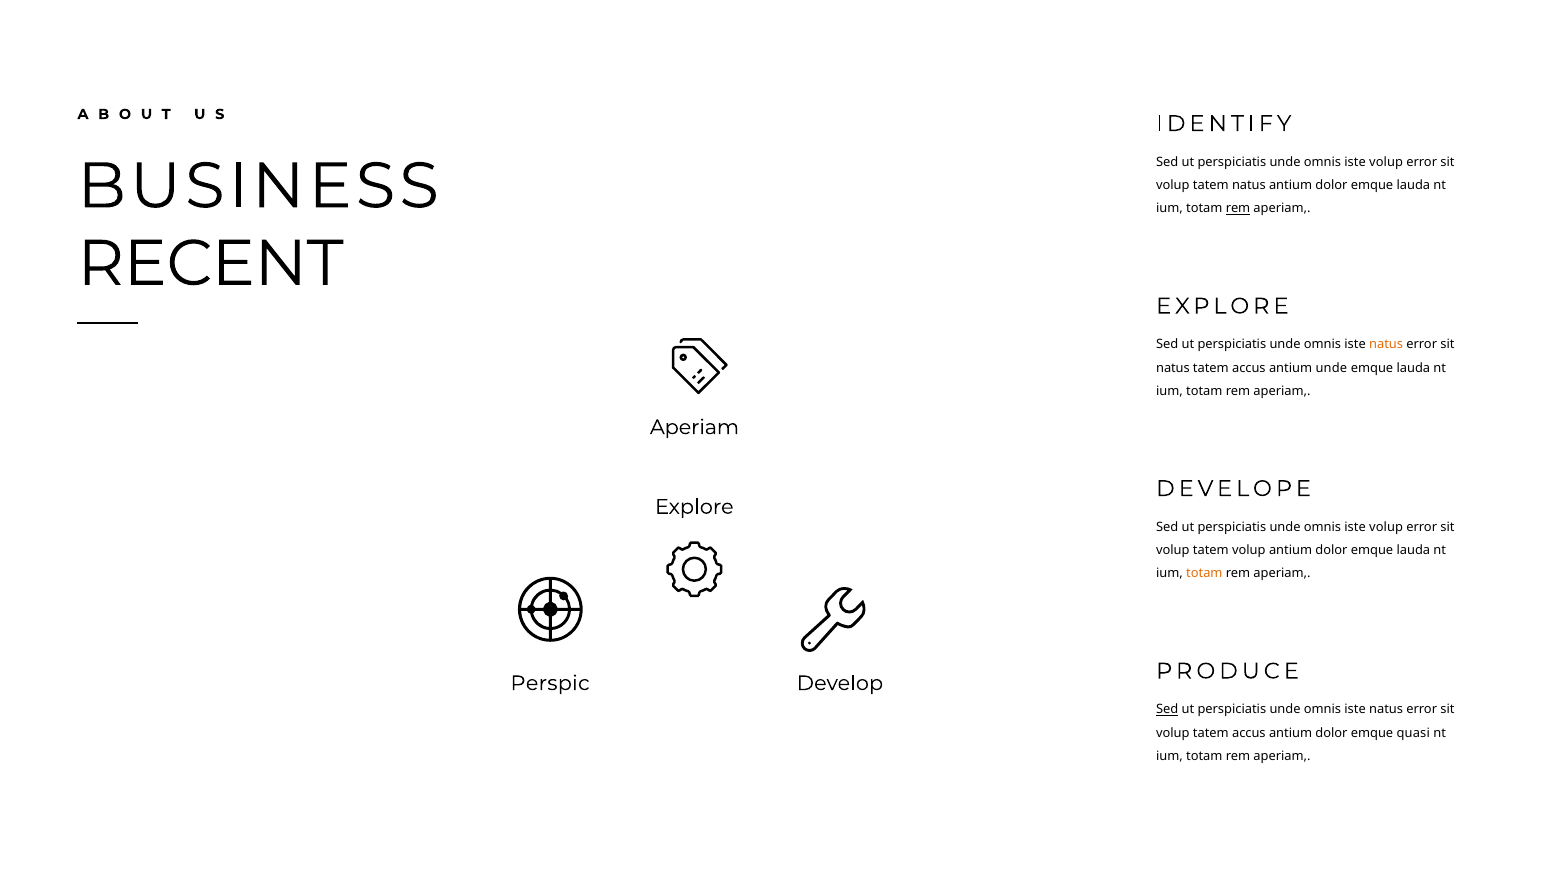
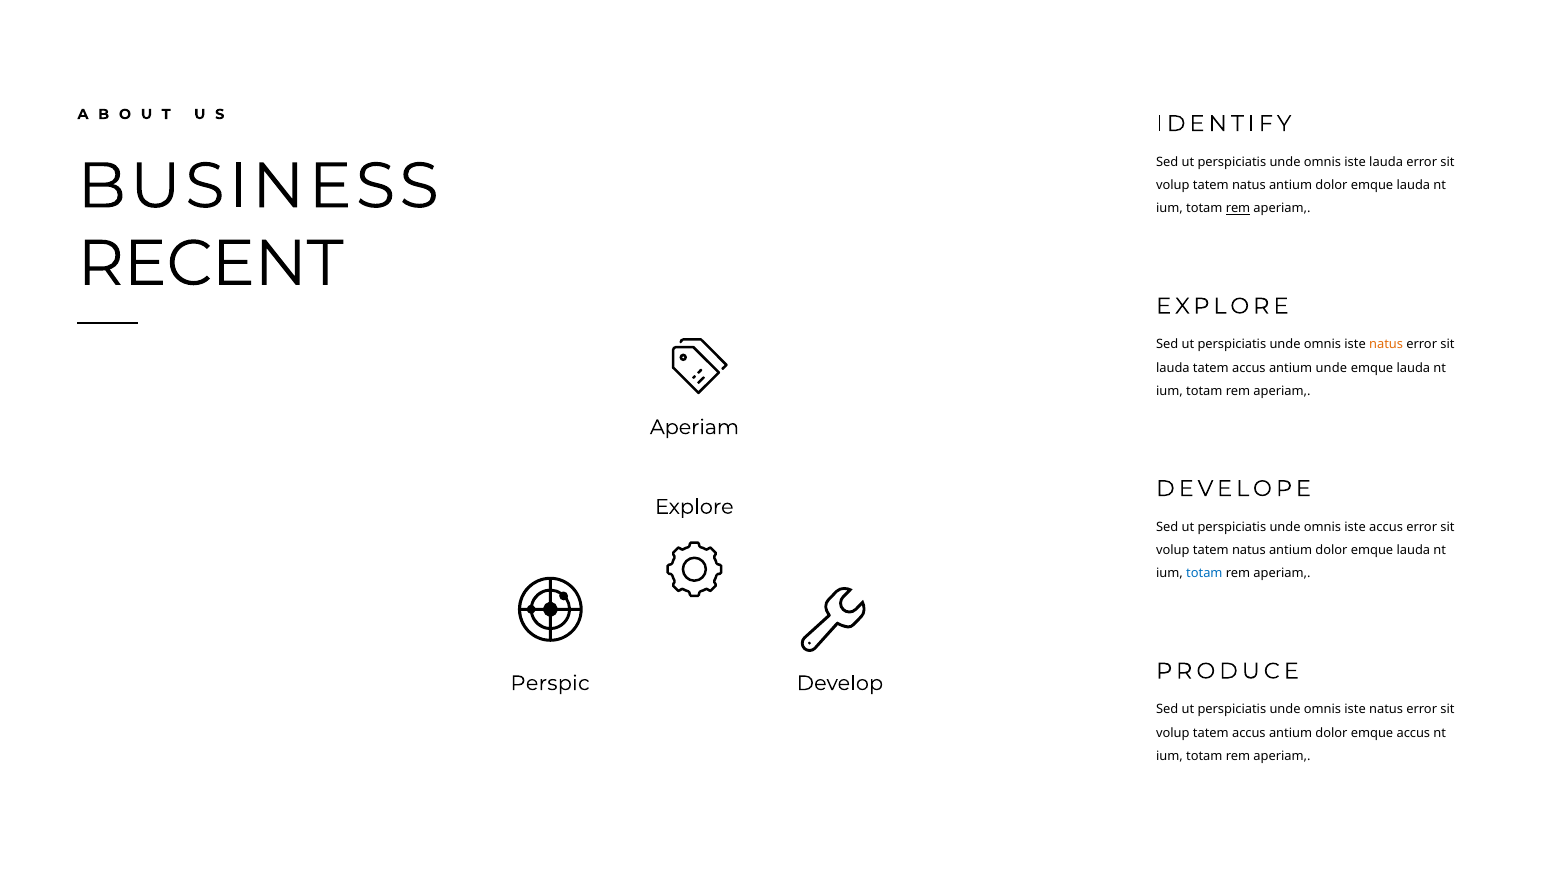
volup: volup -> lauda (1386, 162)
natus: natus -> lauda (1173, 368)
volup: volup -> accus (1386, 527)
volup: volup -> natus (1249, 550)
totam colour: orange -> blue (1204, 573)
Sed underline: present -> none (1167, 709)
emque quasi: quasi -> accus (1413, 733)
